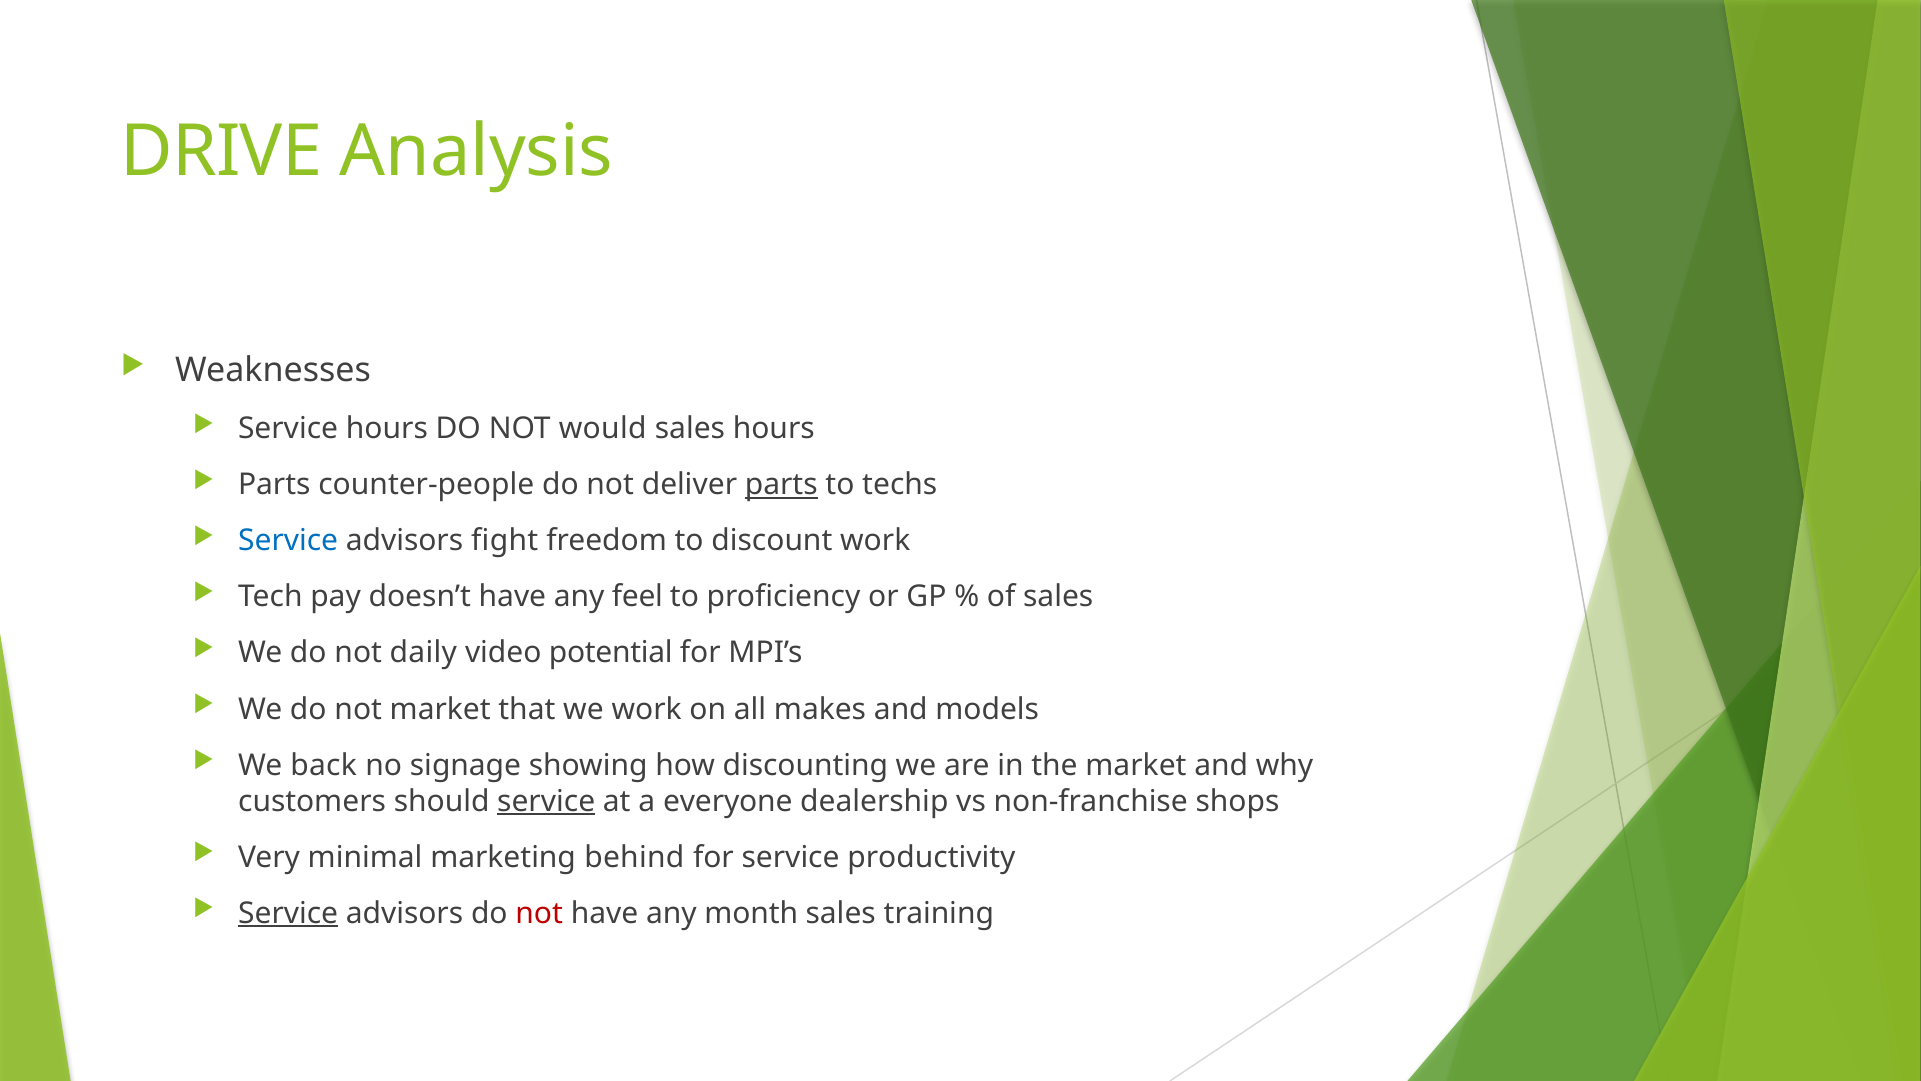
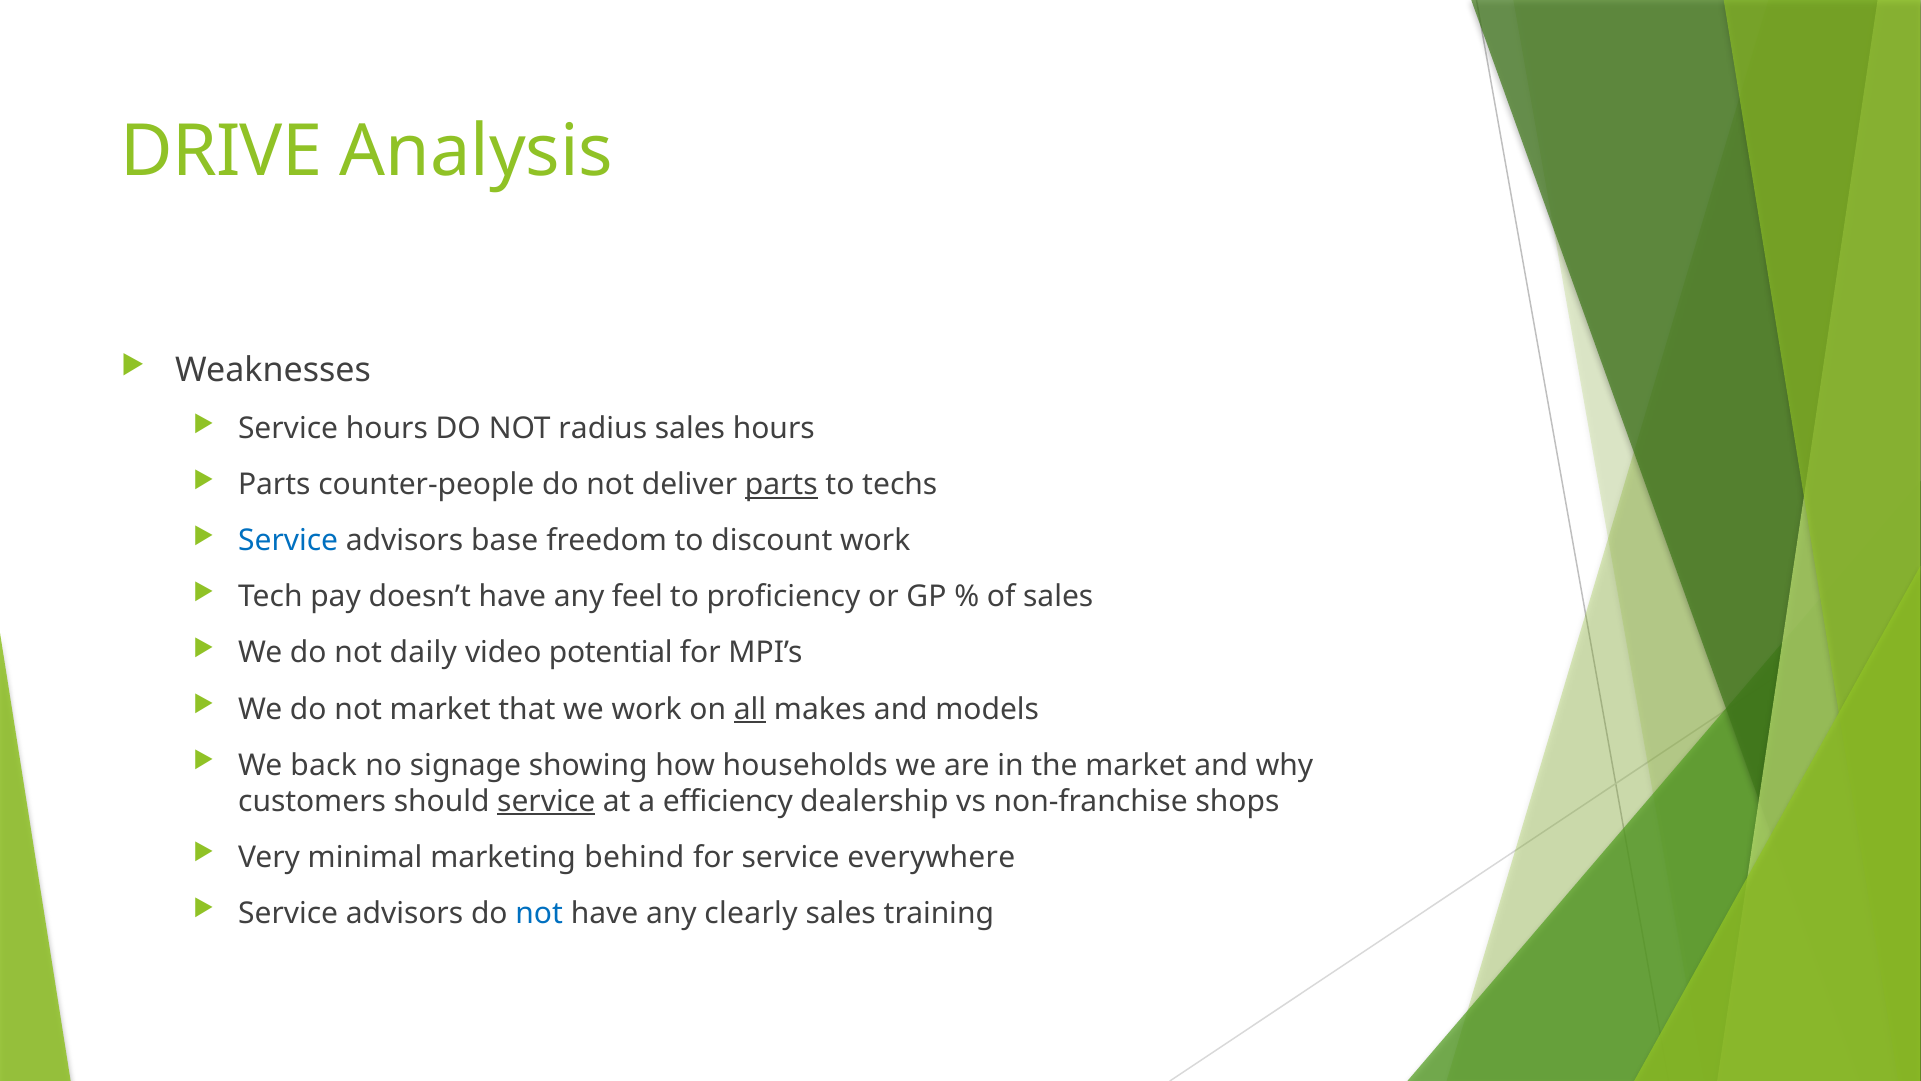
would: would -> radius (603, 429)
fight: fight -> base (505, 541)
all underline: none -> present (750, 709)
discounting: discounting -> households (805, 765)
everyone: everyone -> efficiency (728, 801)
productivity: productivity -> everywhere (931, 857)
Service underline: present -> none (288, 913)
not colour: red -> blue (539, 913)
month: month -> clearly (751, 913)
